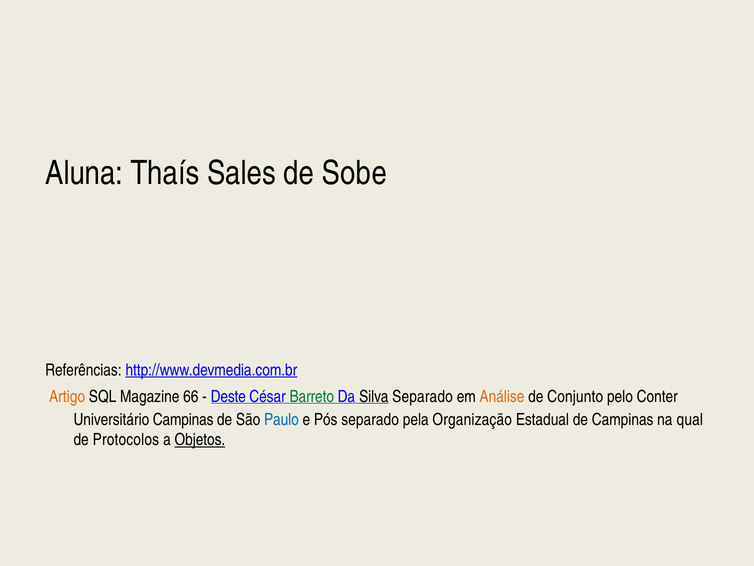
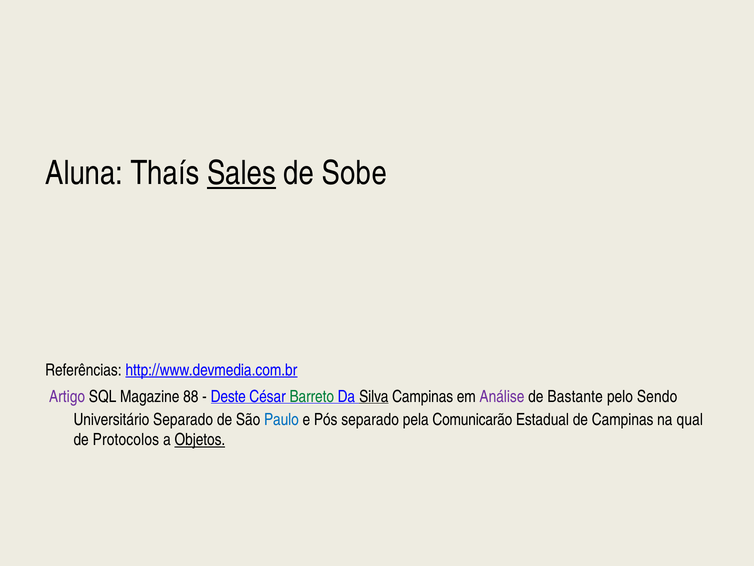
Sales underline: none -> present (241, 173)
Artigo colour: orange -> purple (67, 396)
66: 66 -> 88 (191, 396)
Silva Separado: Separado -> Campinas (423, 396)
Análise colour: orange -> purple (502, 396)
Conjunto: Conjunto -> Bastante (575, 396)
Conter: Conter -> Sendo (657, 396)
Universitário Campinas: Campinas -> Separado (183, 419)
Organização: Organização -> Comunicarão (472, 419)
